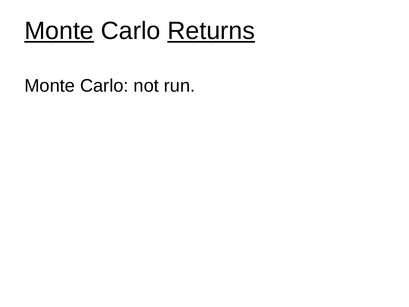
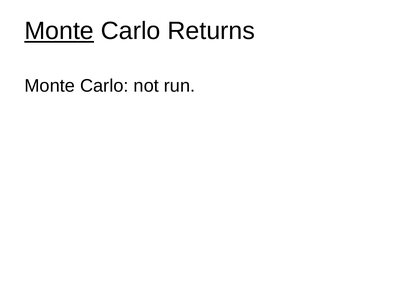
Returns underline: present -> none (211, 31)
